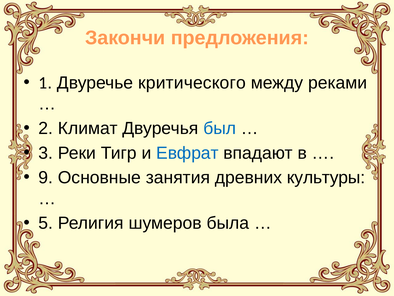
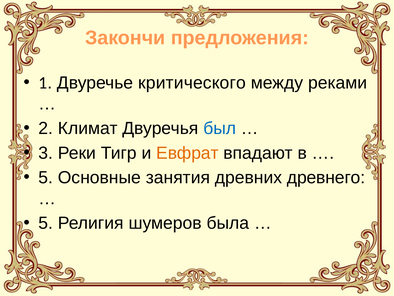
Евфрат colour: blue -> orange (187, 153)
9: 9 -> 5 (46, 177)
культуры: культуры -> древнего (326, 177)
